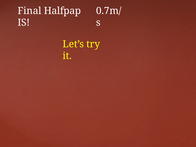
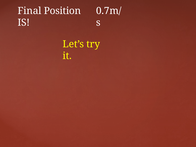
Halfpap: Halfpap -> Position (62, 11)
